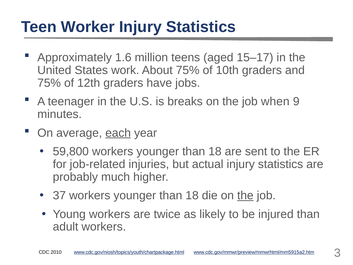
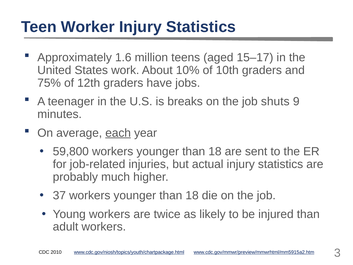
About 75%: 75% -> 10% (188, 70)
when: when -> shuts (275, 102)
the underline: present -> none (245, 195)
